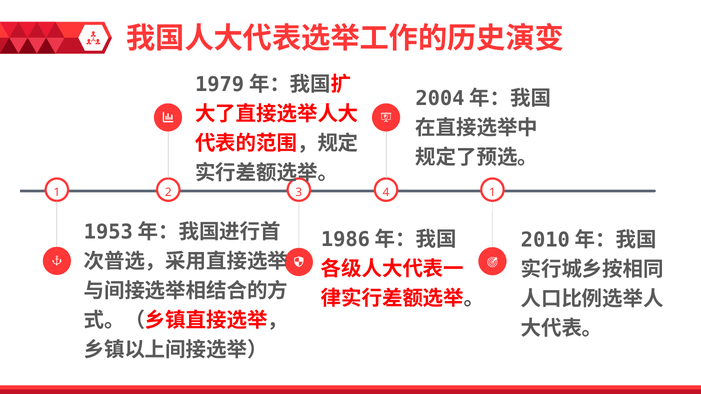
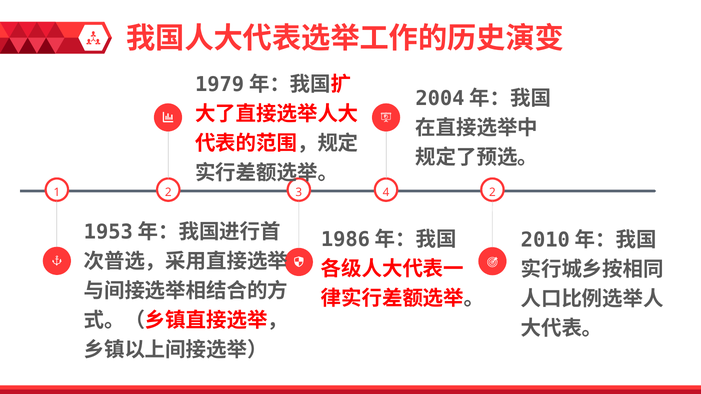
3 1: 1 -> 2 (492, 192)
